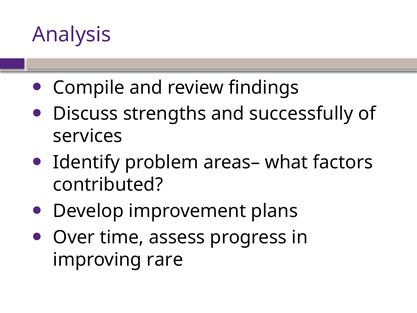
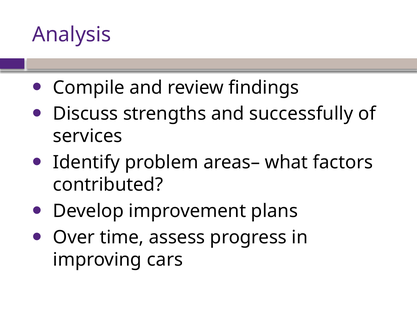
rare: rare -> cars (165, 259)
